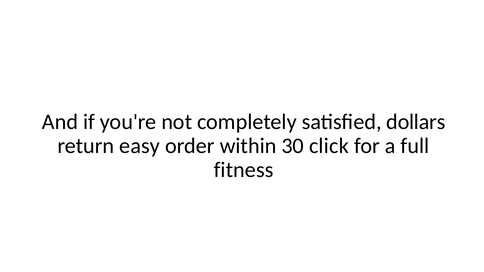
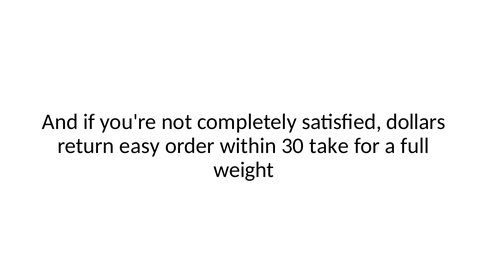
click: click -> take (329, 146)
fitness: fitness -> weight (244, 170)
